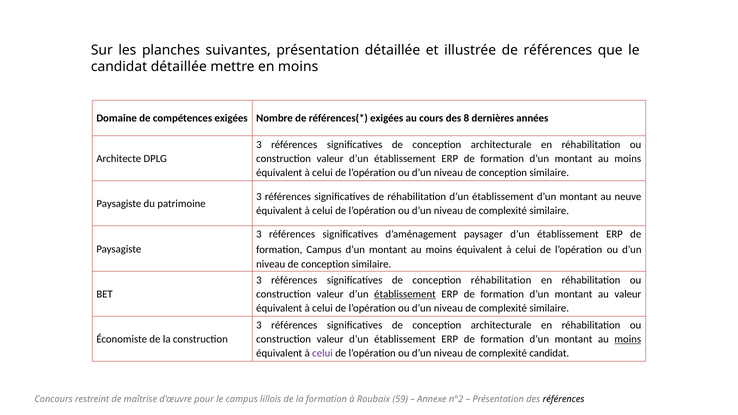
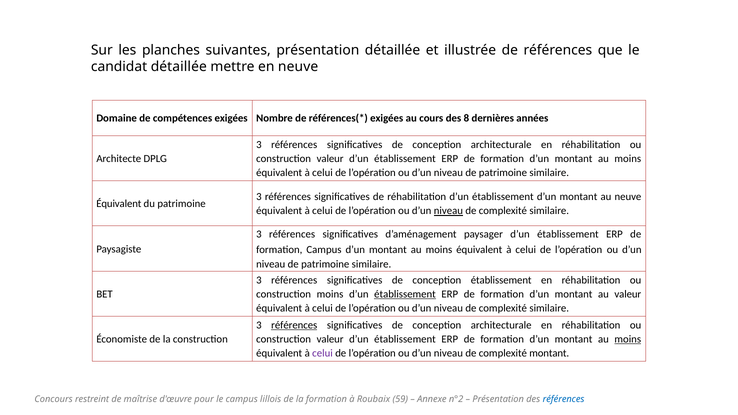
en moins: moins -> neuve (298, 67)
conception: conception -> patrimoine (503, 173)
Paysagiste: Paysagiste -> Équivalent (119, 204)
niveau underline: none -> present (448, 211)
conception: conception -> patrimoine (325, 264)
conception réhabilitation: réhabilitation -> établissement (501, 280)
valeur: valeur -> moins (330, 294)
références underline: none -> present (294, 325)
complexité candidat: candidat -> montant (549, 353)
références colour: black -> blue (564, 400)
